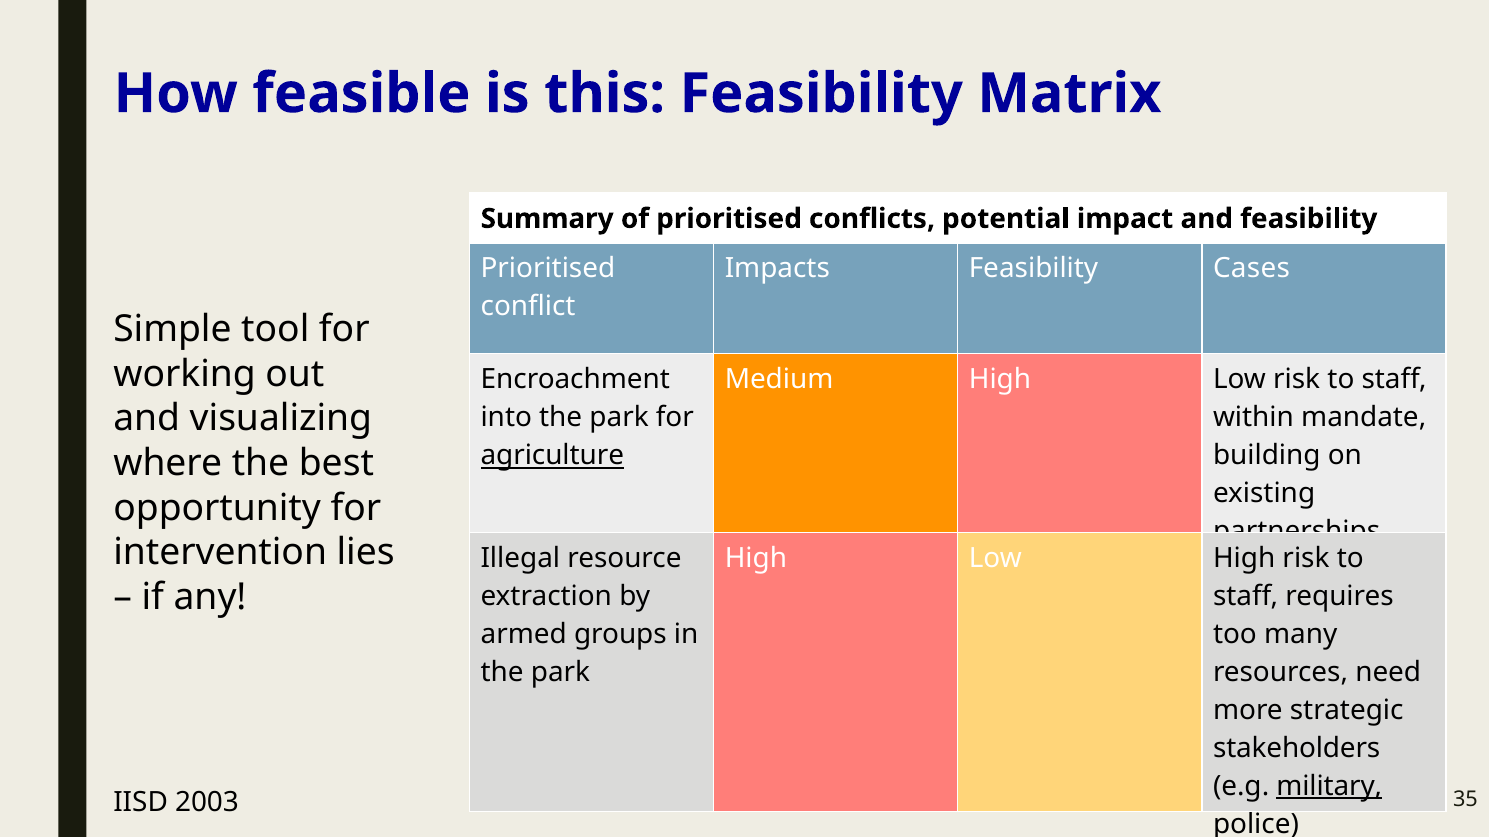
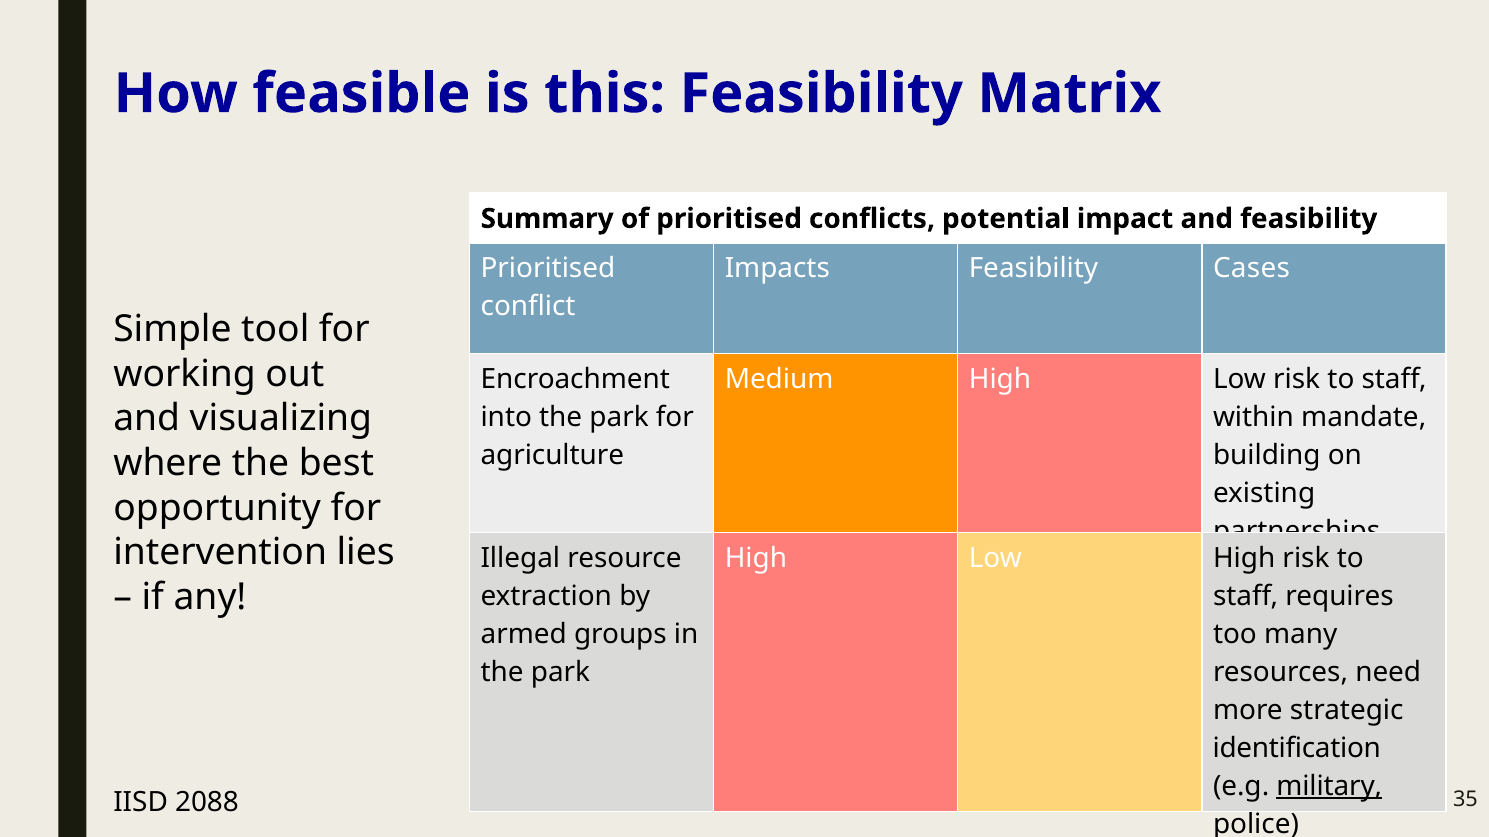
agriculture underline: present -> none (552, 456)
stakeholders: stakeholders -> identification (1297, 749)
2003: 2003 -> 2088 (207, 803)
